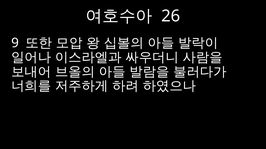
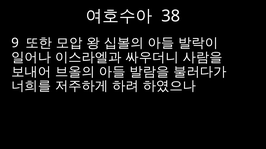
26: 26 -> 38 (171, 16)
